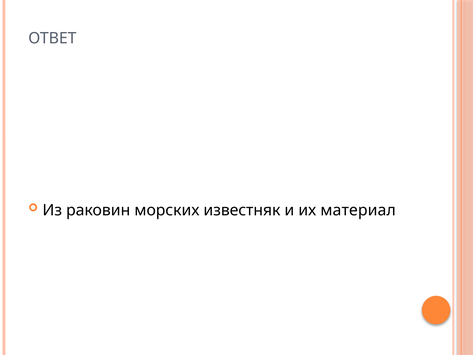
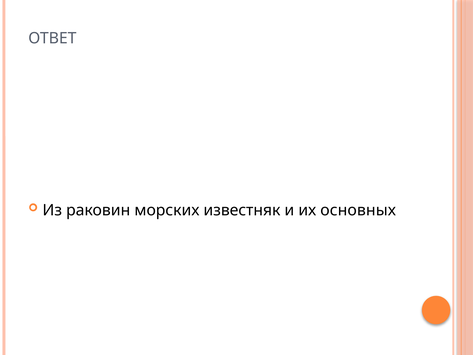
материал: материал -> основных (358, 210)
